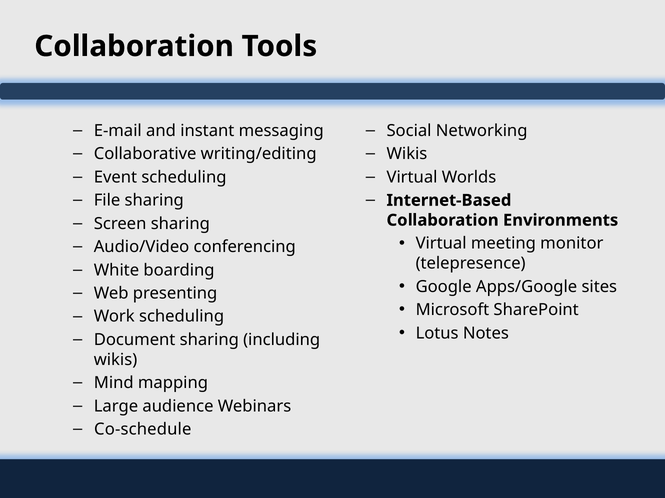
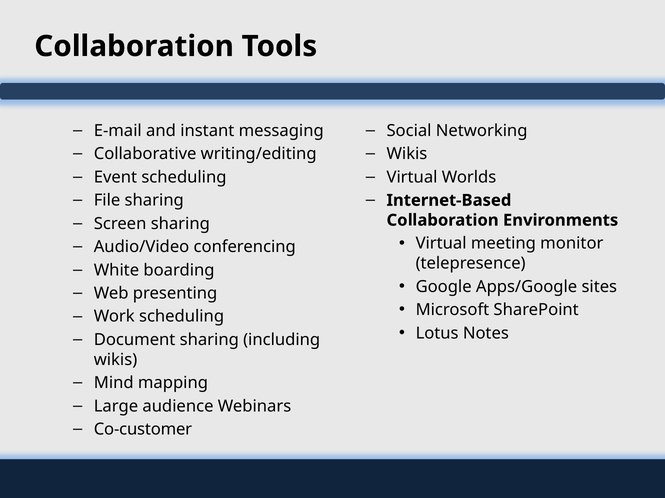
Co-schedule: Co-schedule -> Co-customer (143, 430)
